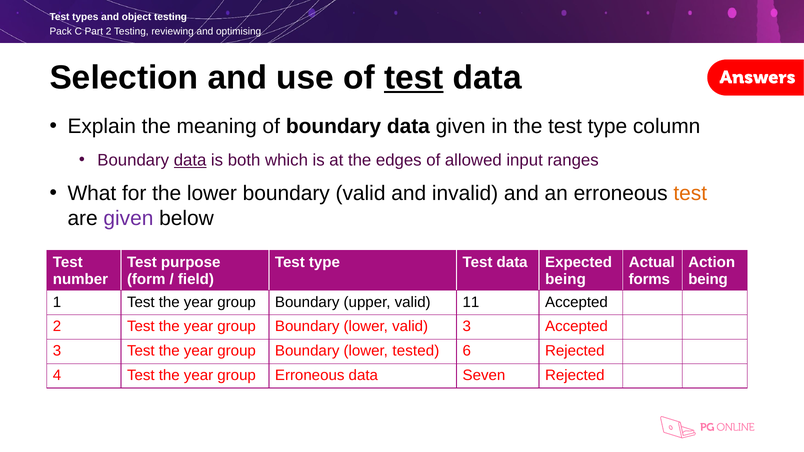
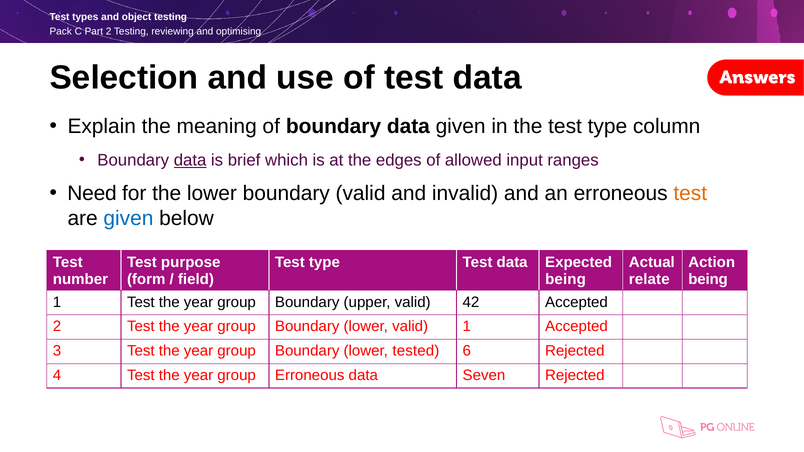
test underline: present -> none (414, 78)
both: both -> brief (244, 160)
What: What -> Need (92, 193)
given colour: purple -> blue (128, 219)
forms: forms -> relate (649, 279)
11: 11 -> 42 (471, 302)
valid 3: 3 -> 1 (467, 327)
